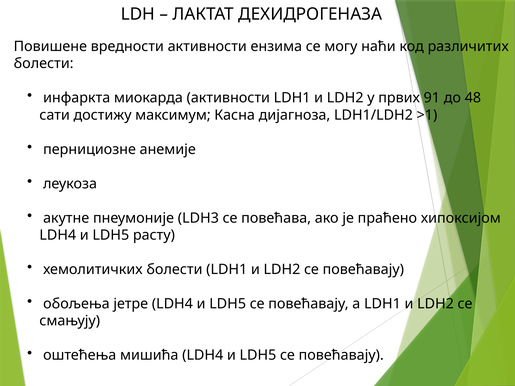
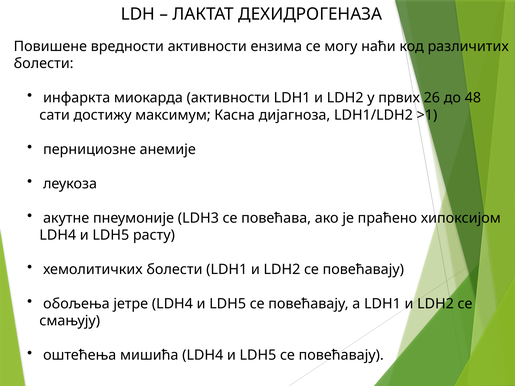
91: 91 -> 26 (432, 98)
